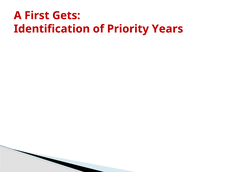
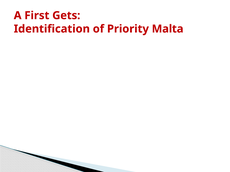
Years: Years -> Malta (168, 29)
